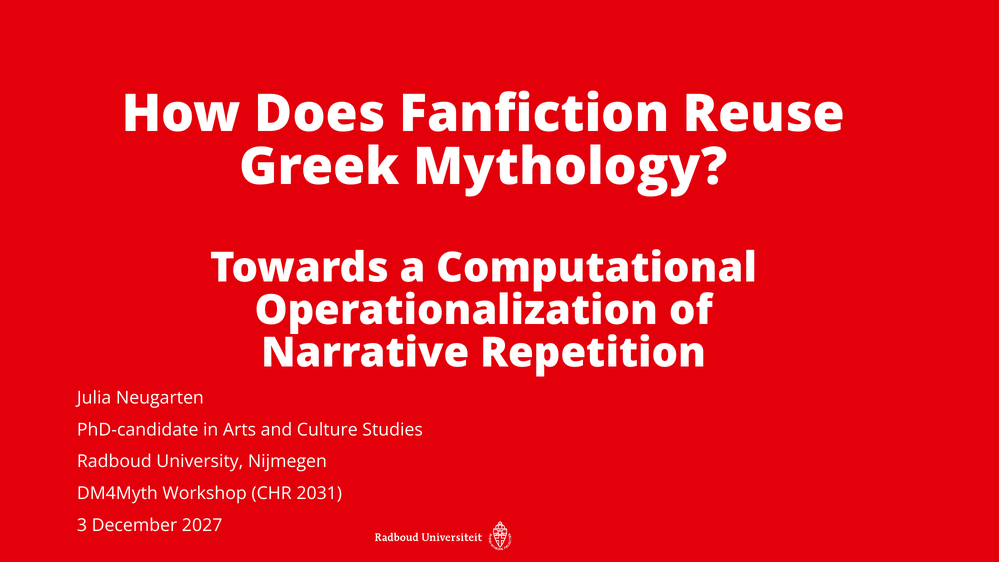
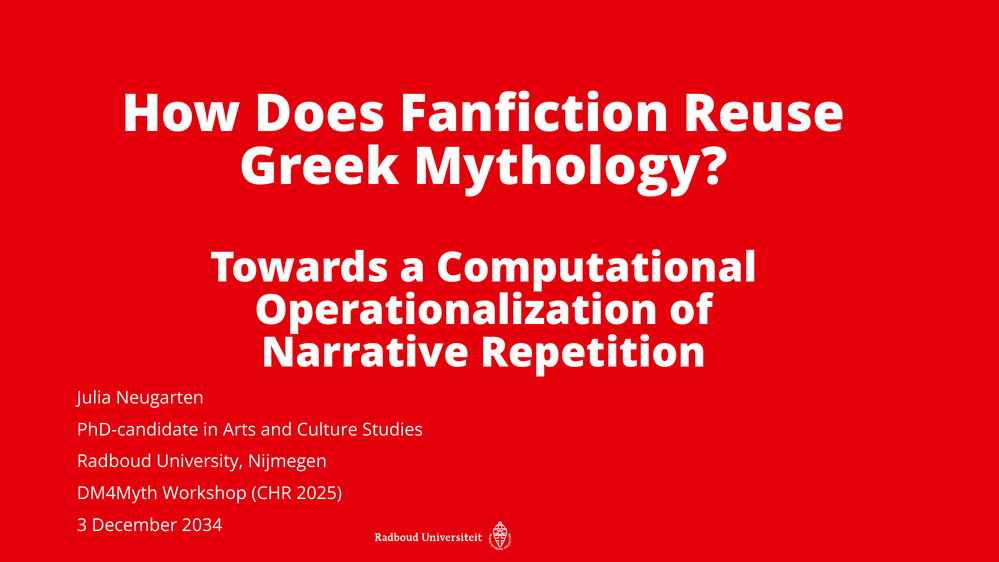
2031: 2031 -> 2025 (319, 493)
2027: 2027 -> 2034 (202, 525)
